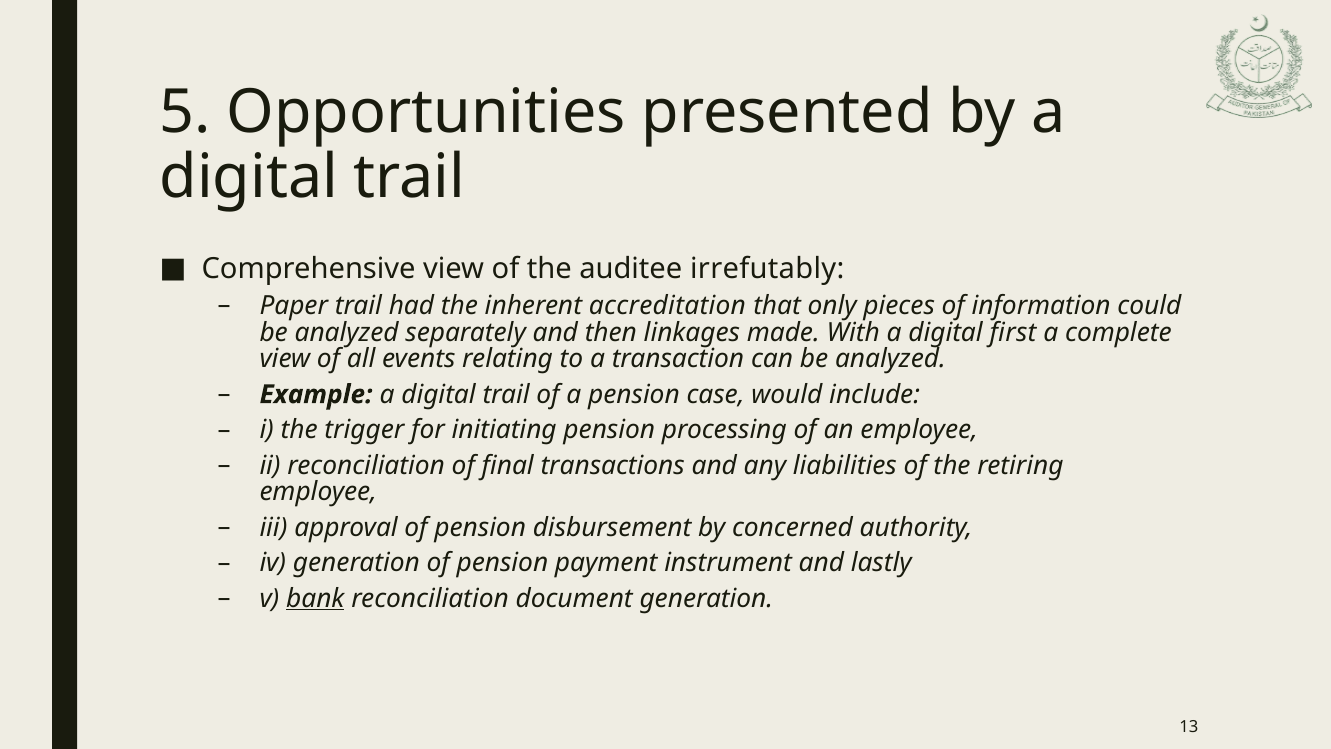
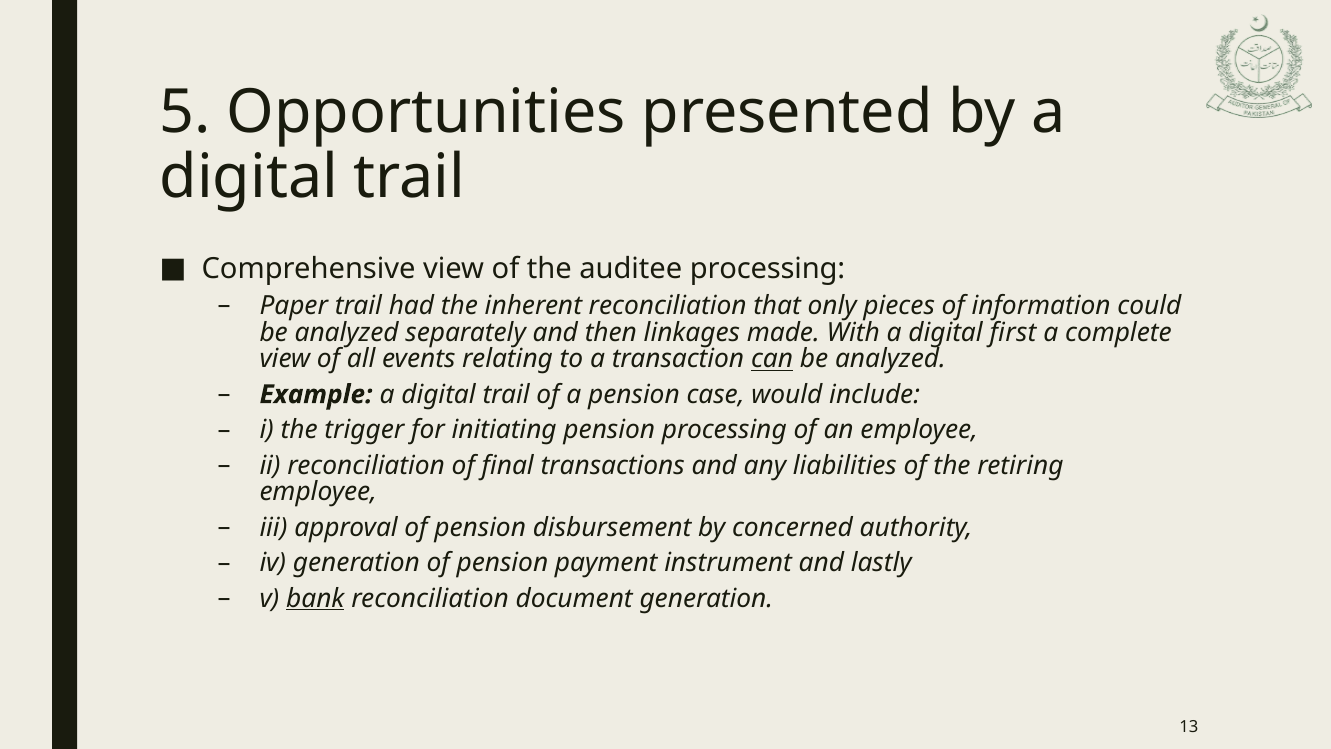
auditee irrefutably: irrefutably -> processing (767, 269)
inherent accreditation: accreditation -> reconciliation (668, 305)
can underline: none -> present (772, 359)
